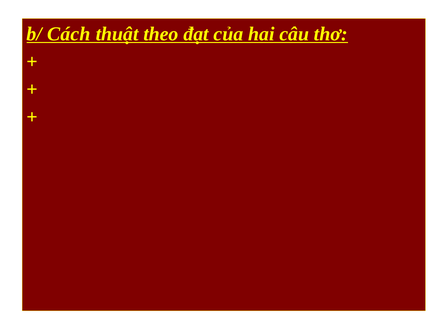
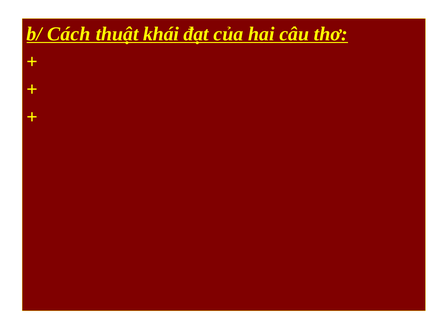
theo: theo -> khái (161, 34)
